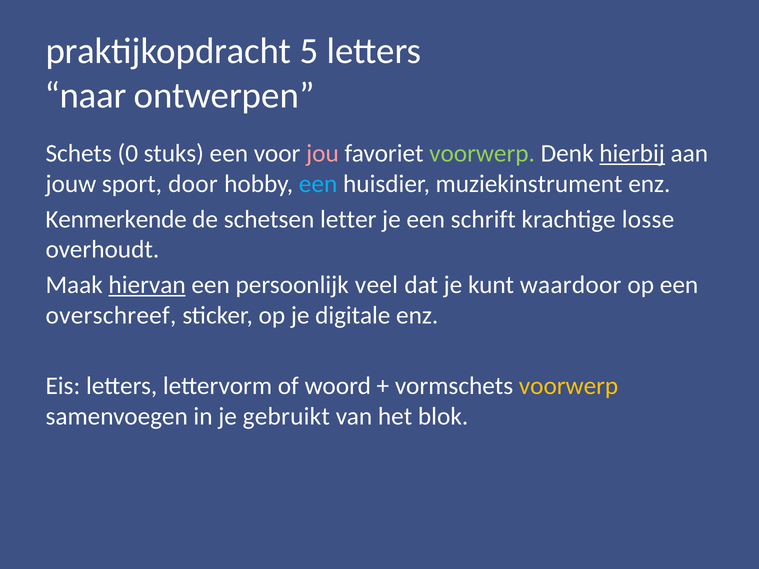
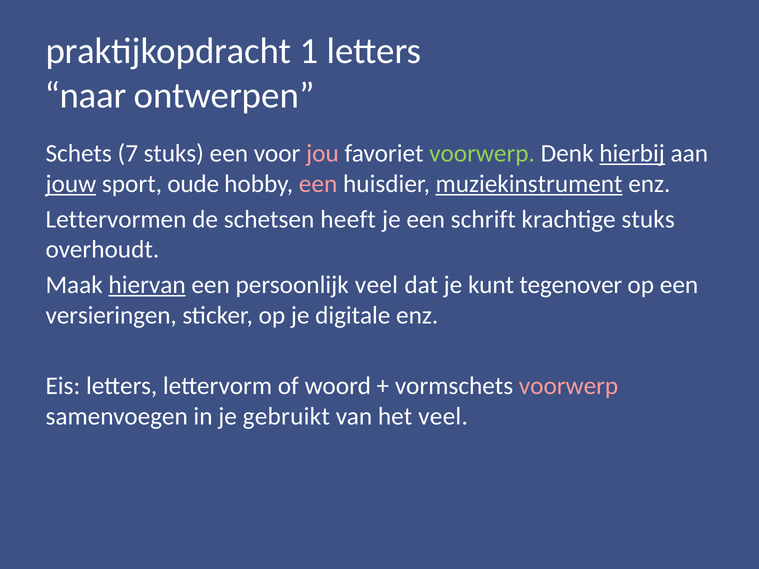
5: 5 -> 1 (309, 51)
0: 0 -> 7 (128, 154)
jouw underline: none -> present (71, 184)
door: door -> oude (193, 184)
een colour: light blue -> pink (318, 184)
muziekinstrument underline: none -> present (529, 184)
Kenmerkende: Kenmerkende -> Lettervormen (116, 219)
letter: letter -> heeft (348, 219)
krachtige losse: losse -> stuks (648, 219)
waardoor: waardoor -> tegenover (571, 285)
overschreef: overschreef -> versieringen (111, 315)
voorwerp colour: yellow -> pink (569, 386)
het blok: blok -> veel (443, 417)
